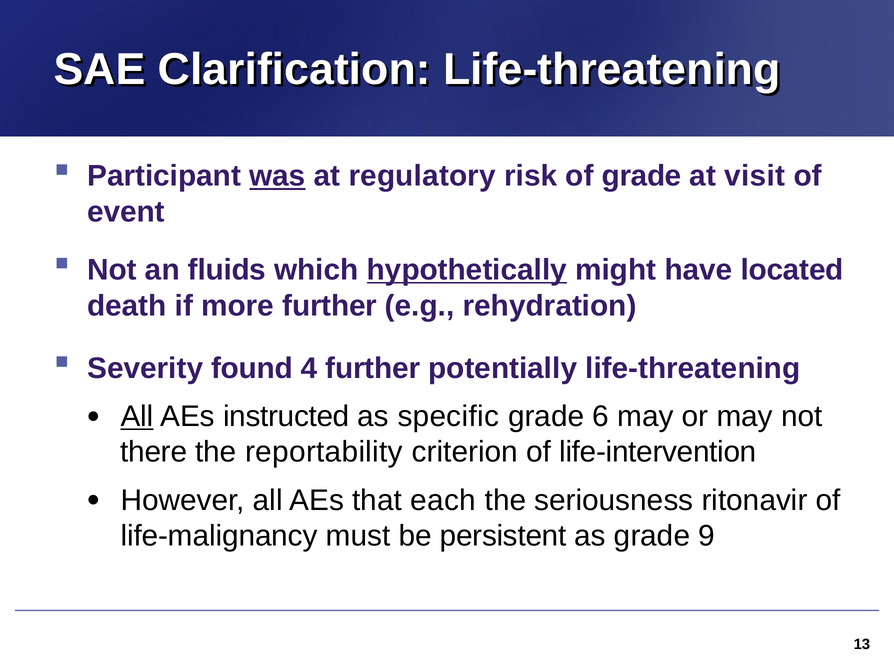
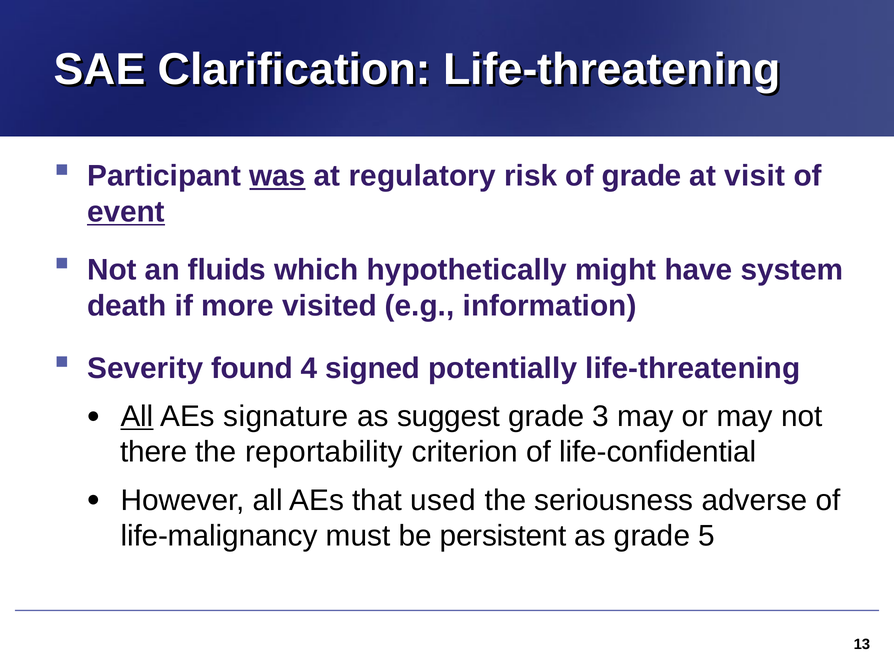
event underline: none -> present (126, 212)
hypothetically underline: present -> none (467, 270)
located: located -> system (792, 270)
more further: further -> visited (330, 306)
rehydration: rehydration -> information (550, 306)
4 further: further -> signed (373, 368)
instructed: instructed -> signature (286, 417)
specific: specific -> suggest (449, 417)
6: 6 -> 3 (601, 417)
life-intervention: life-intervention -> life-confidential (658, 452)
each: each -> used (443, 501)
ritonavir: ritonavir -> adverse (755, 501)
9: 9 -> 5 (707, 536)
